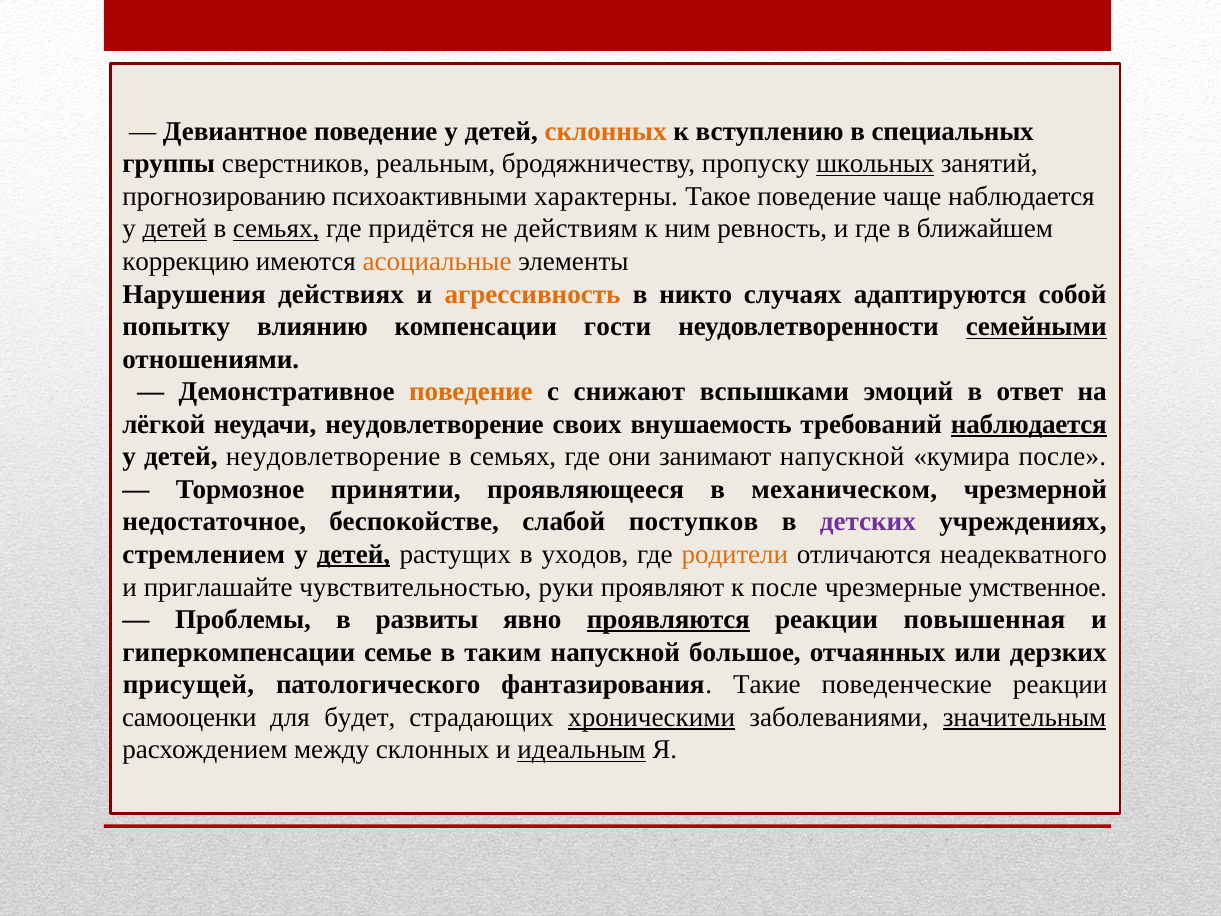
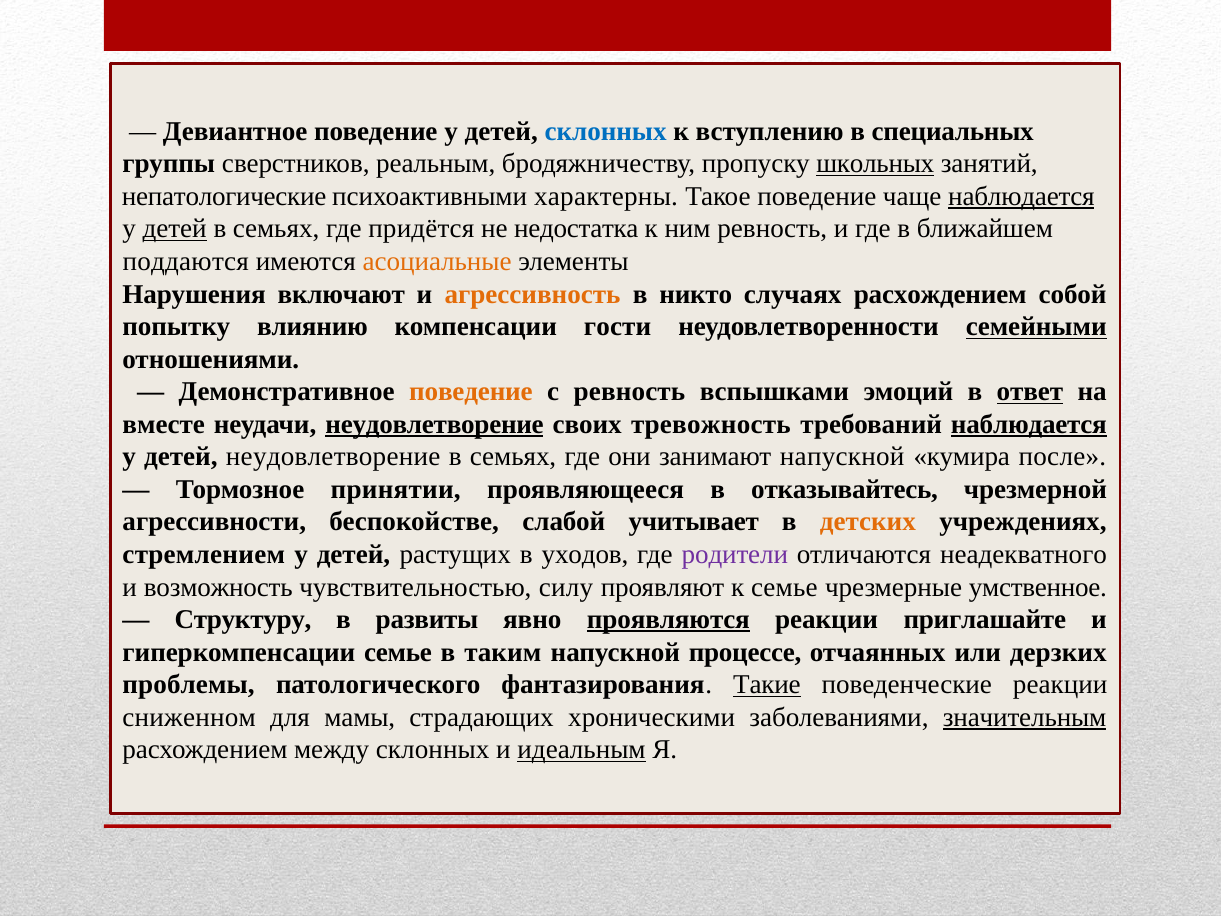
склонных colour: orange -> blue (606, 131)
прогнозированию: прогнозированию -> непатологические (224, 196)
наблюдается underline: none -> present (1021, 196)
семьях underline: present -> none (276, 229)
действиям: действиям -> недостатка (576, 229)
коррекцию: коррекцию -> поддаются (186, 261)
действиях: действиях -> включают (341, 294)
случаях адаптируются: адаптируются -> расхождением (940, 294)
с снижают: снижают -> ревность (629, 392)
ответ underline: none -> present (1030, 392)
лёгкой: лёгкой -> вместе (164, 424)
неудовлетворение underline: none -> present (435, 424)
внушаемость: внушаемость -> тревожность (711, 424)
механическом: механическом -> отказывайтесь (845, 489)
недостаточное: недостаточное -> агрессивности (214, 522)
поступков: поступков -> учитывает (694, 522)
детских colour: purple -> orange (868, 522)
детей underline: present -> none (353, 554)
родители colour: orange -> purple (735, 554)
приглашайте: приглашайте -> возможность (218, 587)
руки: руки -> силу (566, 587)
к после: после -> семье (784, 587)
Проблемы: Проблемы -> Структуру (243, 619)
повышенная: повышенная -> приглашайте (985, 619)
большое: большое -> процессе (745, 652)
присущей: присущей -> проблемы (189, 685)
Такие underline: none -> present (767, 685)
самооценки: самооценки -> сниженном (189, 717)
будет: будет -> мамы (360, 717)
хроническими underline: present -> none (652, 717)
